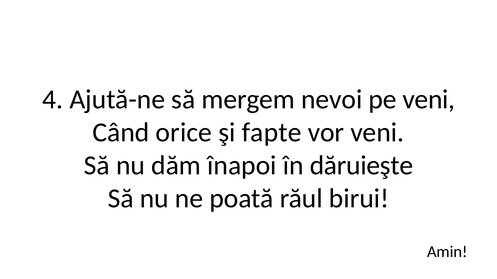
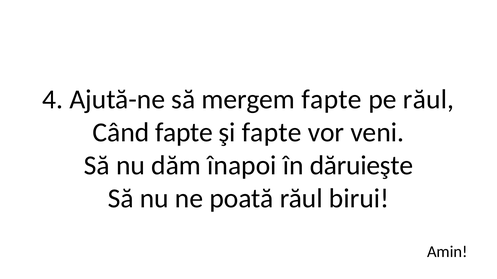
mergem nevoi: nevoi -> fapte (332, 99)
pe veni: veni -> răul (429, 99)
Când orice: orice -> fapte (184, 133)
